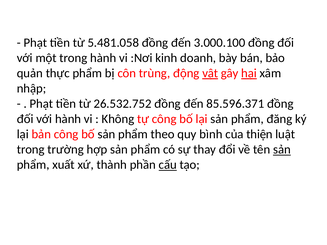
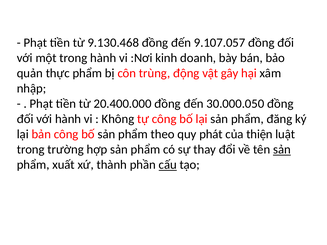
5.481.058: 5.481.058 -> 9.130.468 (113, 43)
3.000.100: 3.000.100 -> 9.107.057 (220, 43)
vật underline: present -> none (210, 73)
hại underline: present -> none (249, 73)
26.532.752: 26.532.752 -> 20.400.000 (123, 104)
85.596.371: 85.596.371 -> 30.000.050 (235, 104)
bình: bình -> phát (211, 134)
